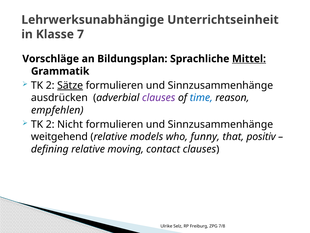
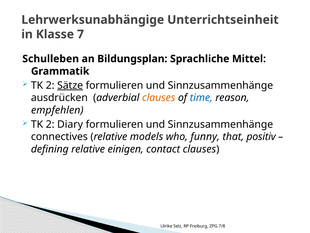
Vorschläge: Vorschläge -> Schulleben (51, 59)
Mittel underline: present -> none (249, 59)
clauses colour: purple -> orange (159, 98)
Nicht: Nicht -> Diary (70, 124)
weitgehend: weitgehend -> connectives (59, 137)
moving: moving -> einigen (126, 149)
